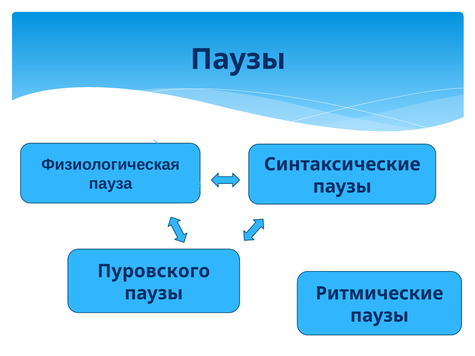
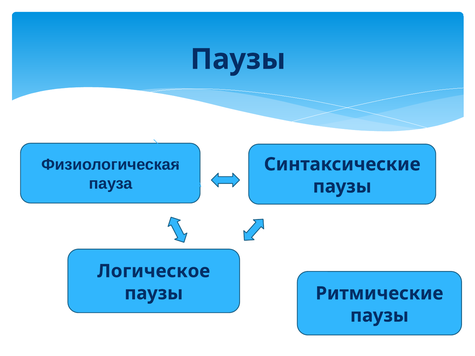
Пуровского: Пуровского -> Логическое (154, 271)
